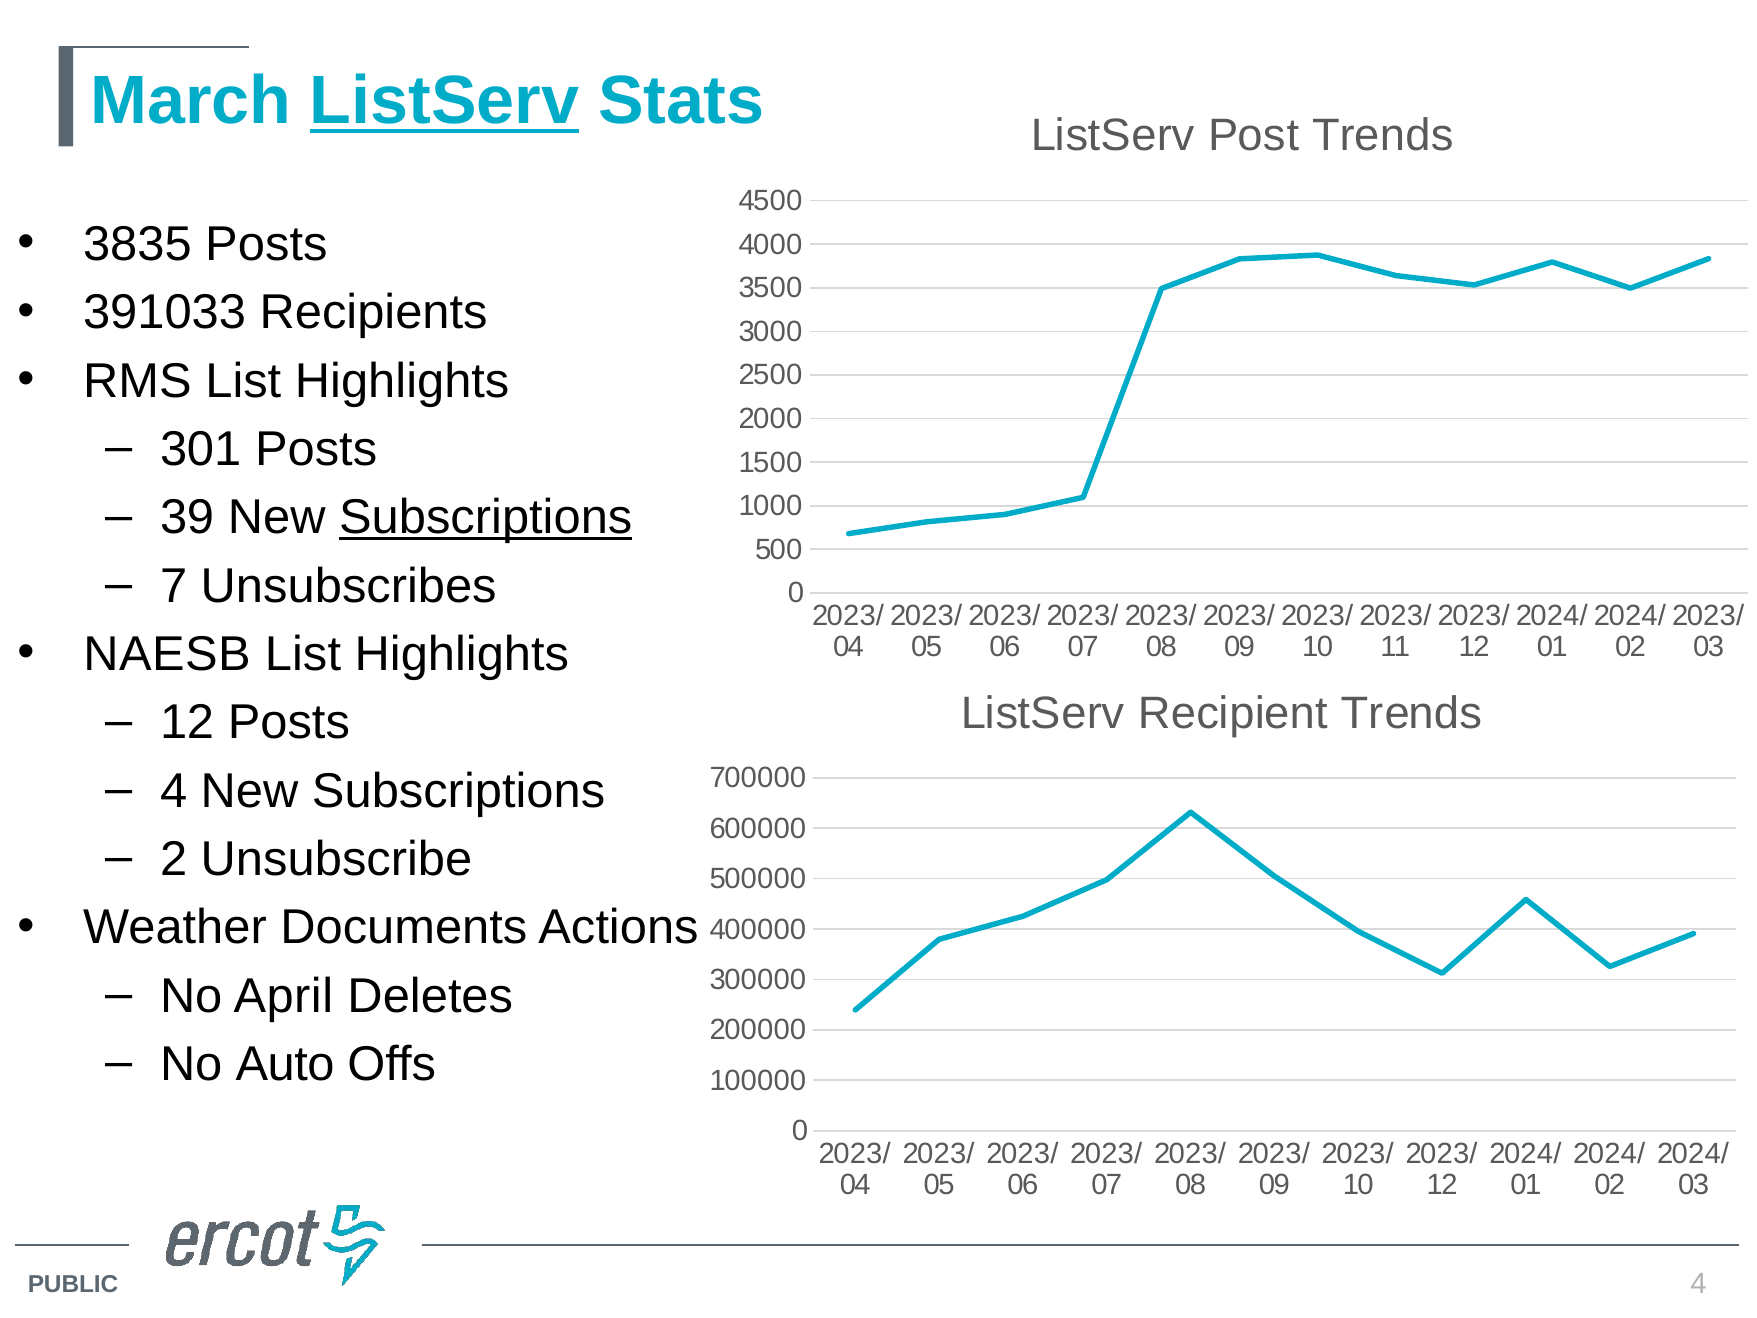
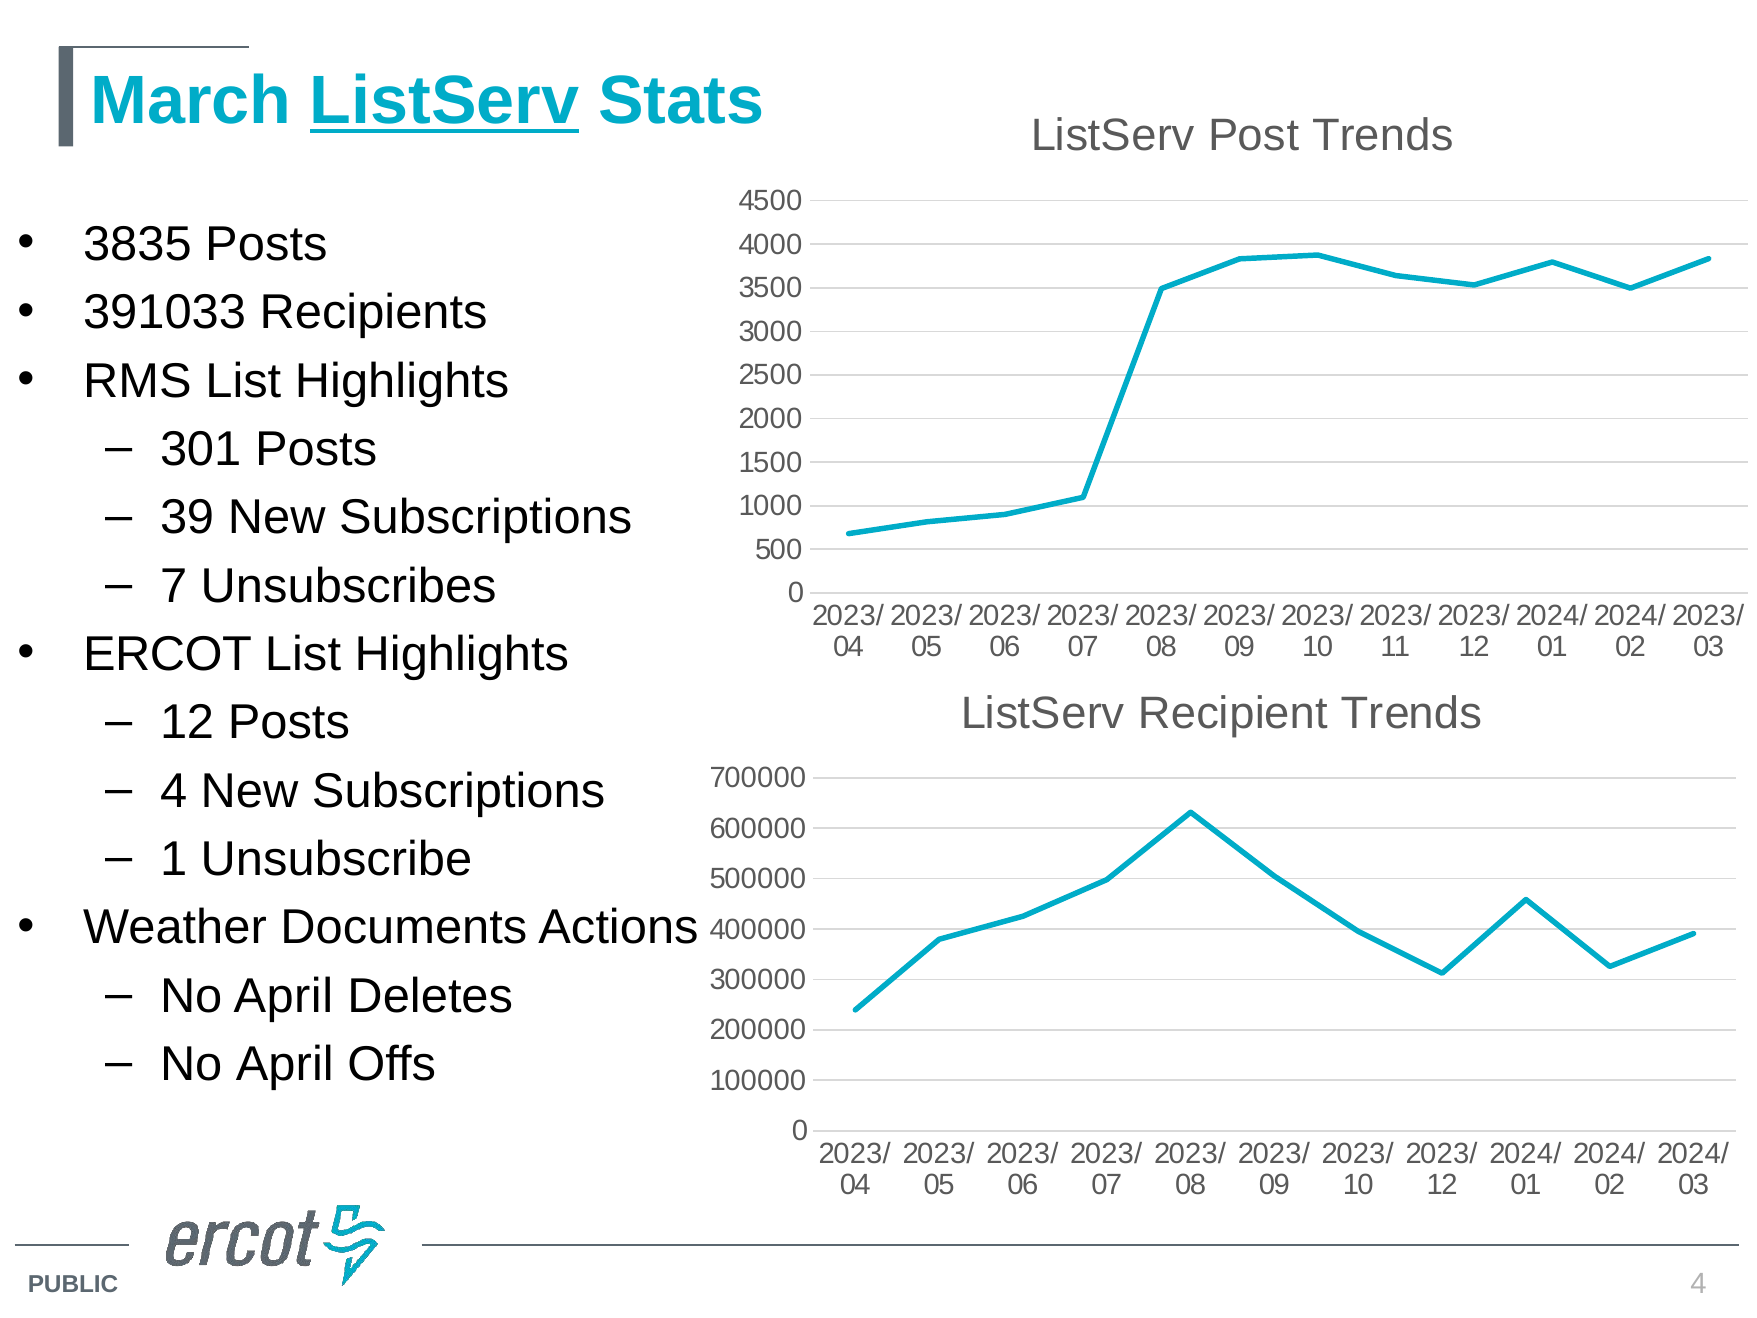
Subscriptions underline: present -> none (486, 518)
NAESB: NAESB -> ERCOT (167, 654)
2: 2 -> 1 (174, 859)
Auto: Auto -> April (285, 1064)
